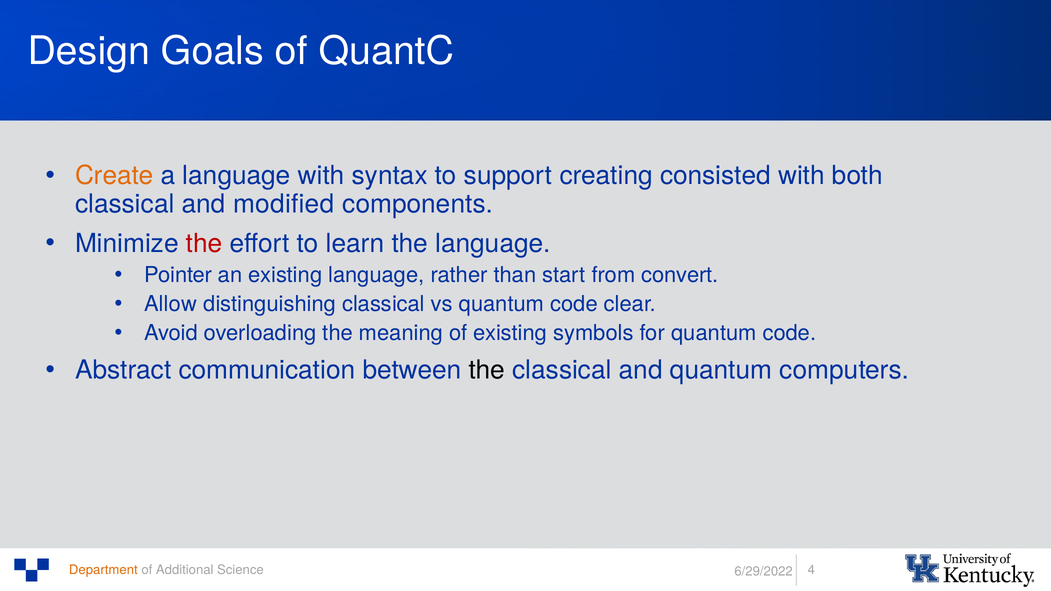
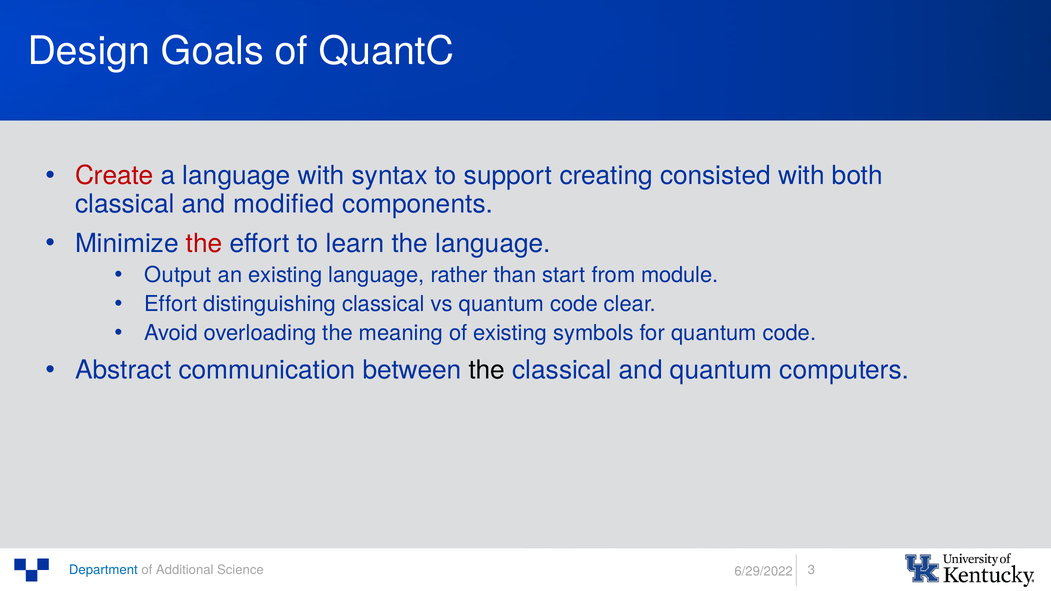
Create colour: orange -> red (114, 176)
Pointer: Pointer -> Output (178, 275)
convert: convert -> module (680, 275)
Allow: Allow -> Effort (171, 304)
Department colour: orange -> blue (103, 570)
4: 4 -> 3 (811, 570)
